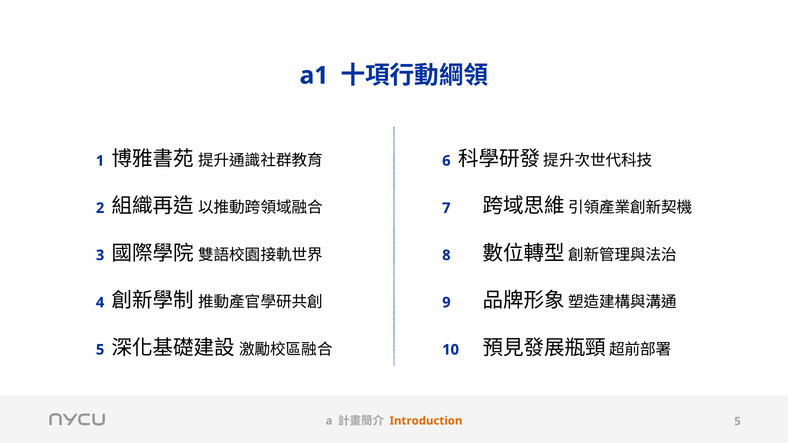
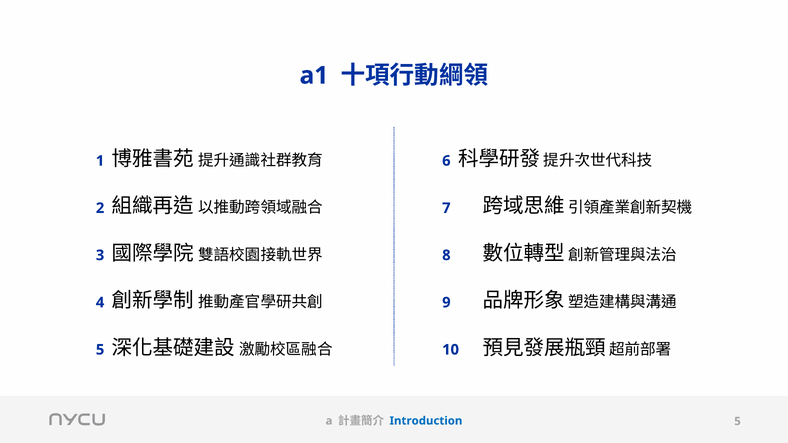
Introduction colour: orange -> blue (426, 421)
